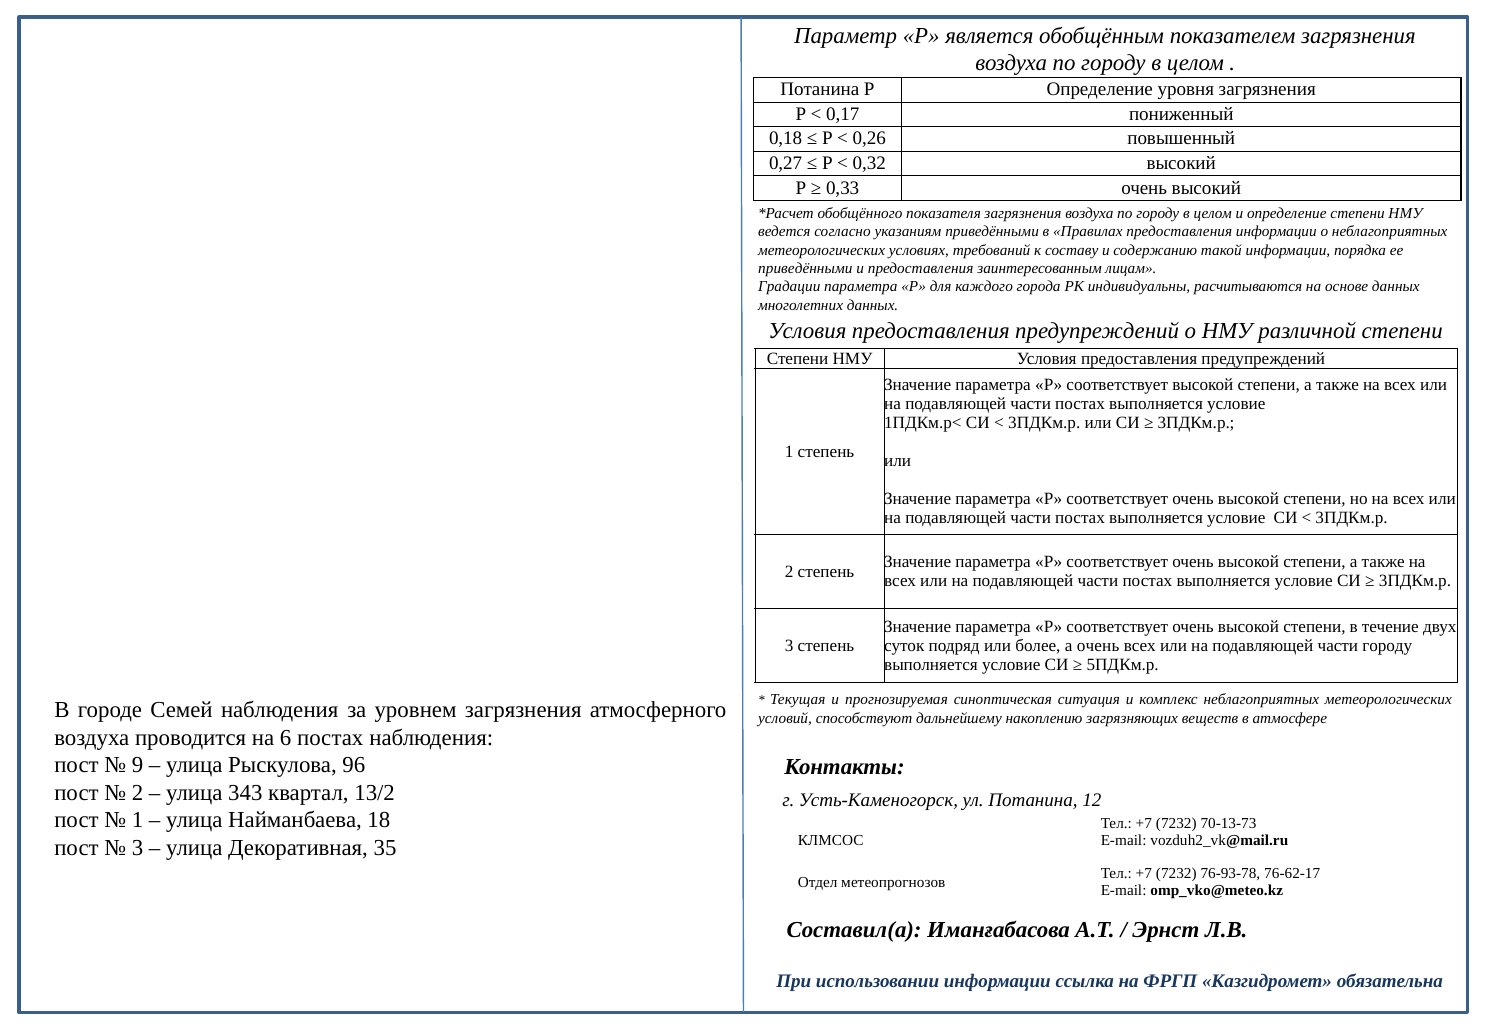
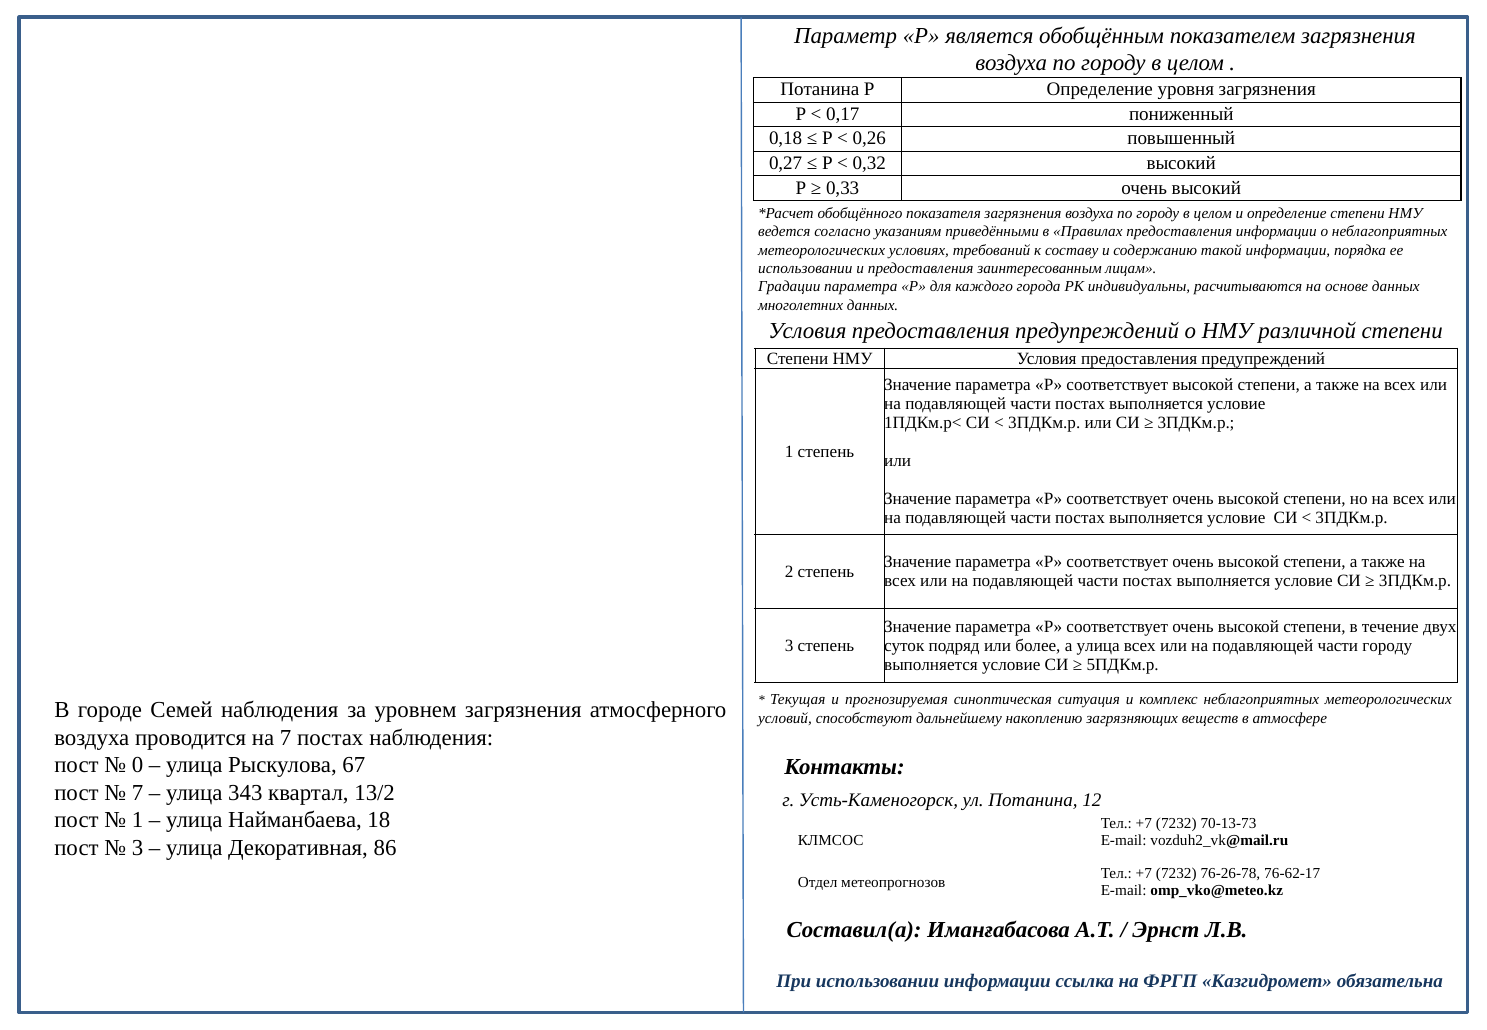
приведёнными: приведёнными -> использовании (805, 268)
а очень: очень -> улица (1098, 646)
на 6: 6 -> 7 (286, 737)
9: 9 -> 0 (137, 765)
96: 96 -> 67 (354, 765)
2: 2 -> 7 (137, 792)
35: 35 -> 86 (385, 847)
76-93-78: 76-93-78 -> 76-26-78 (1230, 873)
